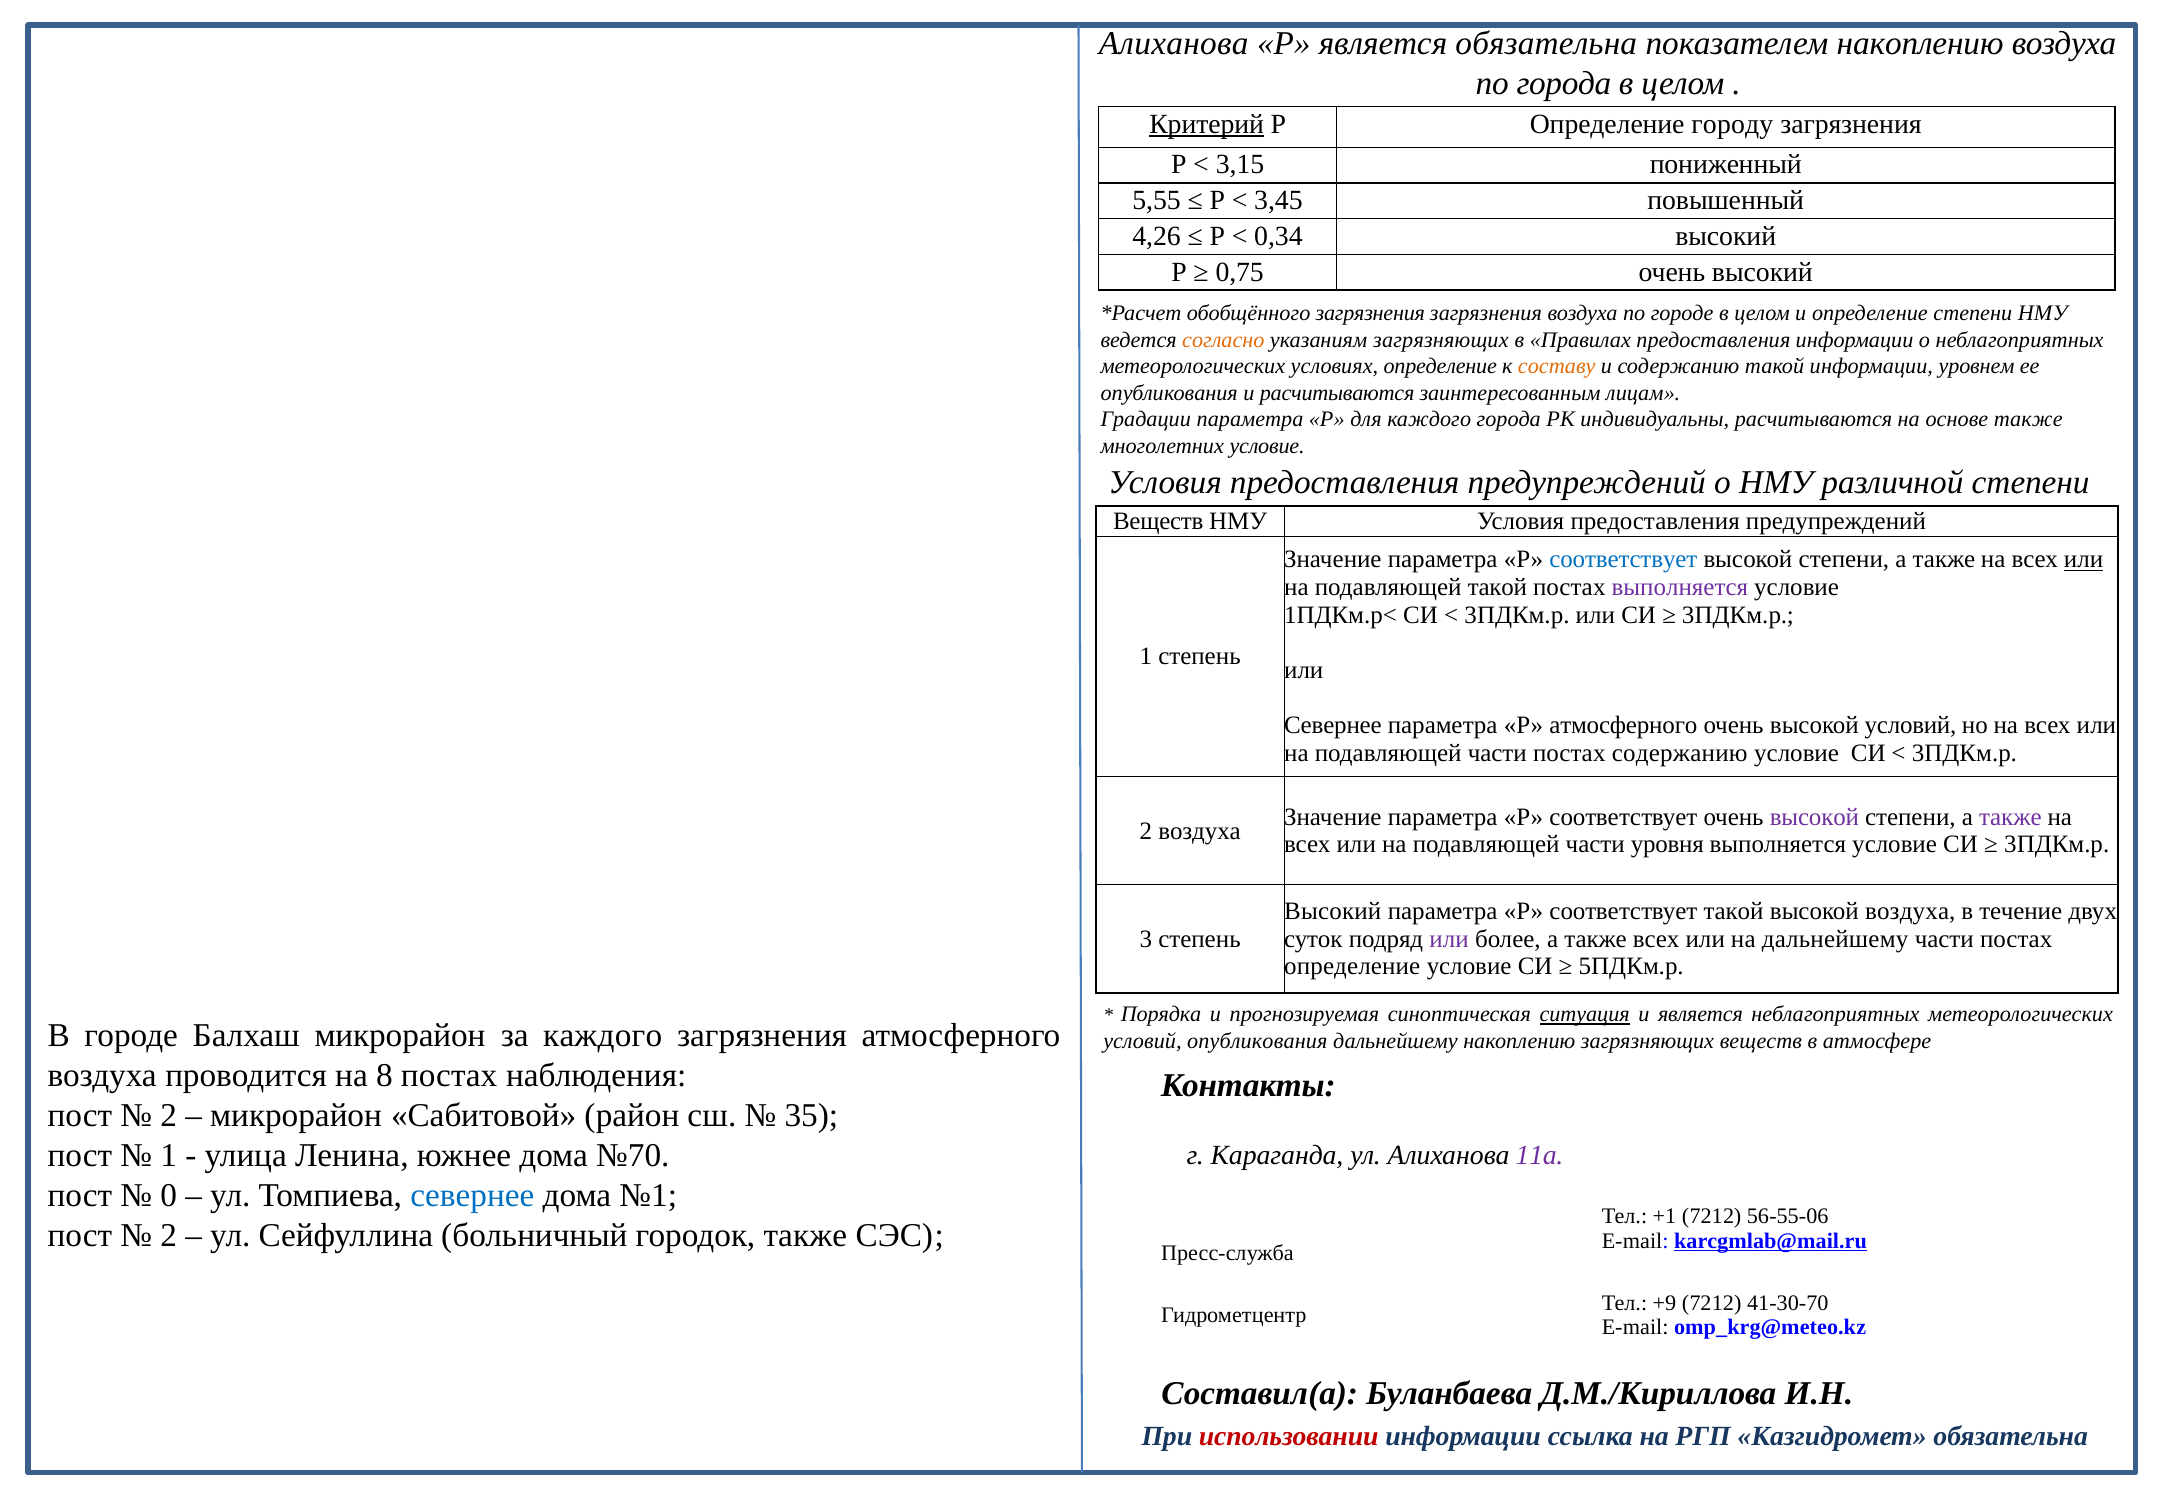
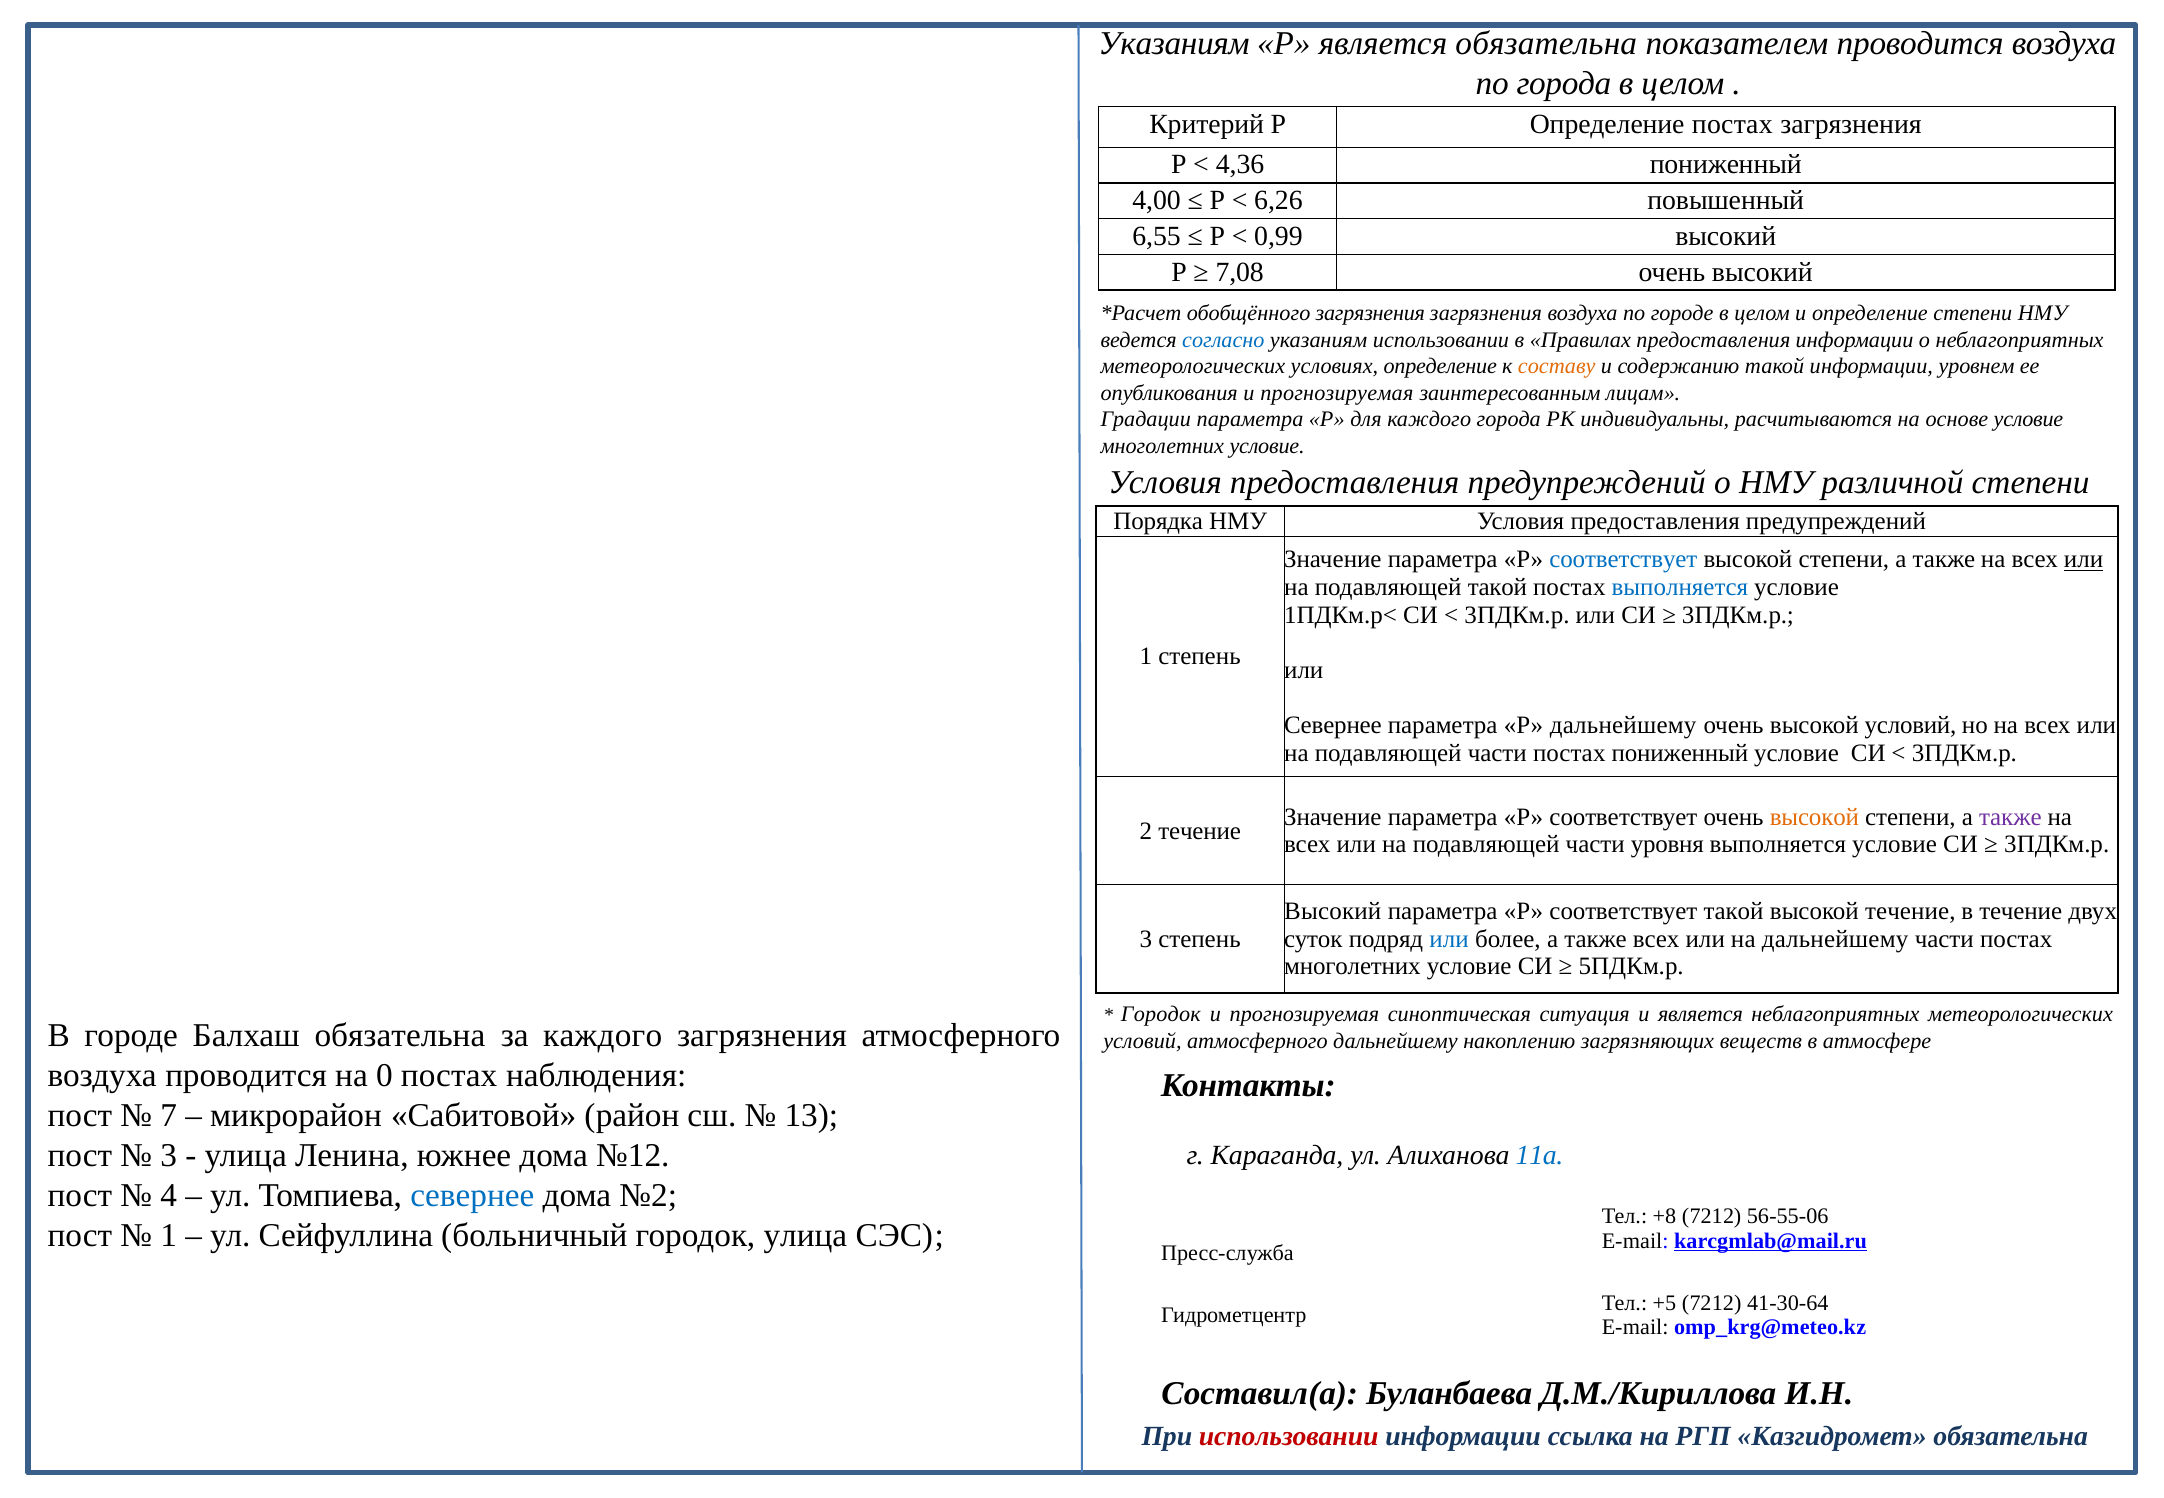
Алиханова: Алиханова -> Указаниям (1174, 44)
показателем накоплению: накоплению -> проводится (1920, 44)
Критерий underline: present -> none (1207, 124)
Определение городу: городу -> постах (1732, 124)
3,15: 3,15 -> 4,36 (1240, 165)
5,55: 5,55 -> 4,00 (1157, 201)
3,45: 3,45 -> 6,26 (1278, 201)
4,26: 4,26 -> 6,55 (1157, 236)
0,34: 0,34 -> 0,99 (1278, 236)
0,75: 0,75 -> 7,08 (1240, 272)
согласно colour: orange -> blue (1223, 340)
указаниям загрязняющих: загрязняющих -> использовании (1441, 340)
опубликования и расчитываются: расчитываются -> прогнозируемая (1337, 393)
основе также: также -> условие (2028, 420)
Веществ: Веществ -> Порядка (1158, 521)
выполняется colour: purple -> blue (1680, 587)
Р атмосферного: атмосферного -> дальнейшему (1623, 726)
постах содержанию: содержанию -> пониженный (1680, 753)
высокой colour: purple -> orange (1814, 817)
2 воздуха: воздуха -> течение (1200, 831)
высокой воздуха: воздуха -> течение (1910, 911)
или colour: purple -> blue (1449, 939)
определение: определение -> многолетних (1352, 967)
Порядка: Порядка -> Городок (1161, 1015)
ситуация underline: present -> none (1585, 1015)
Балхаш микрорайон: микрорайон -> обязательна (400, 1036)
условий опубликования: опубликования -> атмосферного (1257, 1041)
8: 8 -> 0 (384, 1076)
2: 2 -> 7 (169, 1116)
35: 35 -> 13 (811, 1116)
1: 1 -> 3 (169, 1156)
№70: №70 -> №12 (633, 1156)
11а colour: purple -> blue (1540, 1155)
0: 0 -> 4 (169, 1196)
№1: №1 -> №2 (648, 1196)
+1: +1 -> +8 (1665, 1217)
2: 2 -> 1 (169, 1236)
городок также: также -> улица (805, 1236)
+9: +9 -> +5 (1665, 1303)
41-30-70: 41-30-70 -> 41-30-64 (1788, 1303)
